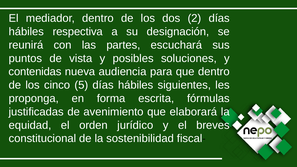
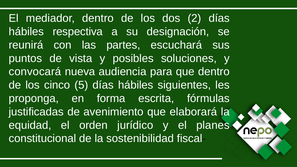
contenidas: contenidas -> convocará (35, 72)
breves: breves -> planes (213, 125)
